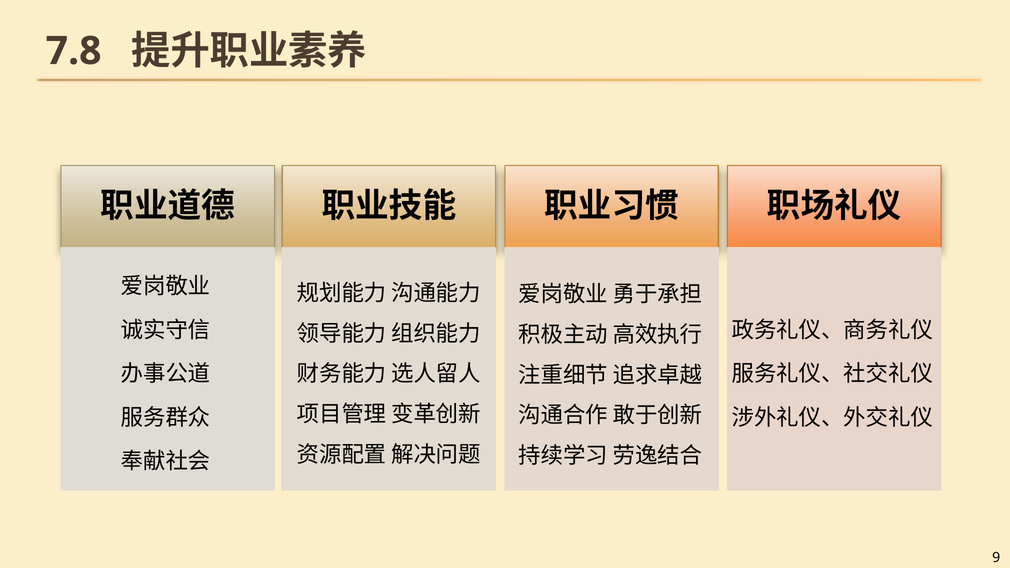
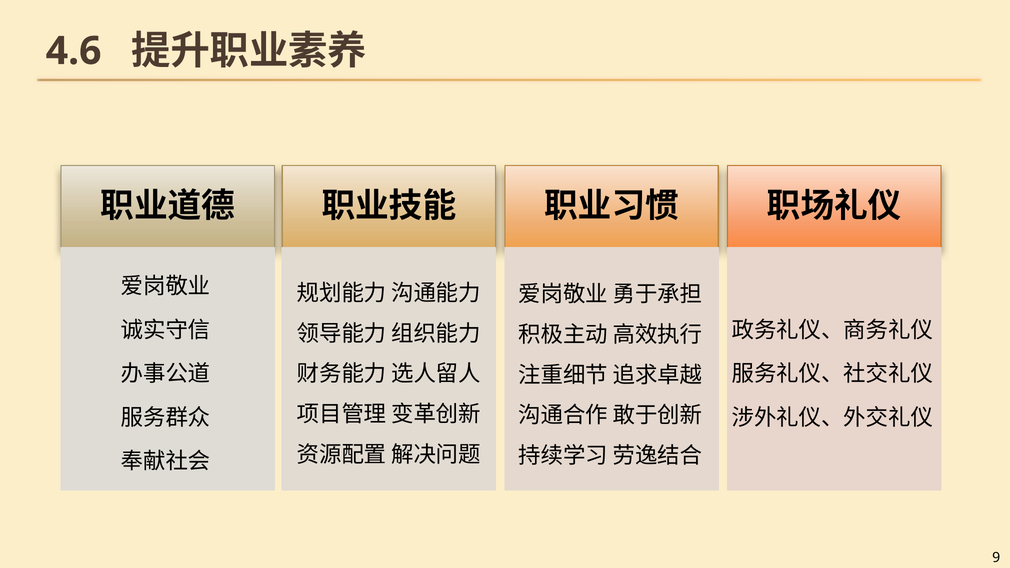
7.8: 7.8 -> 4.6 (74, 51)
